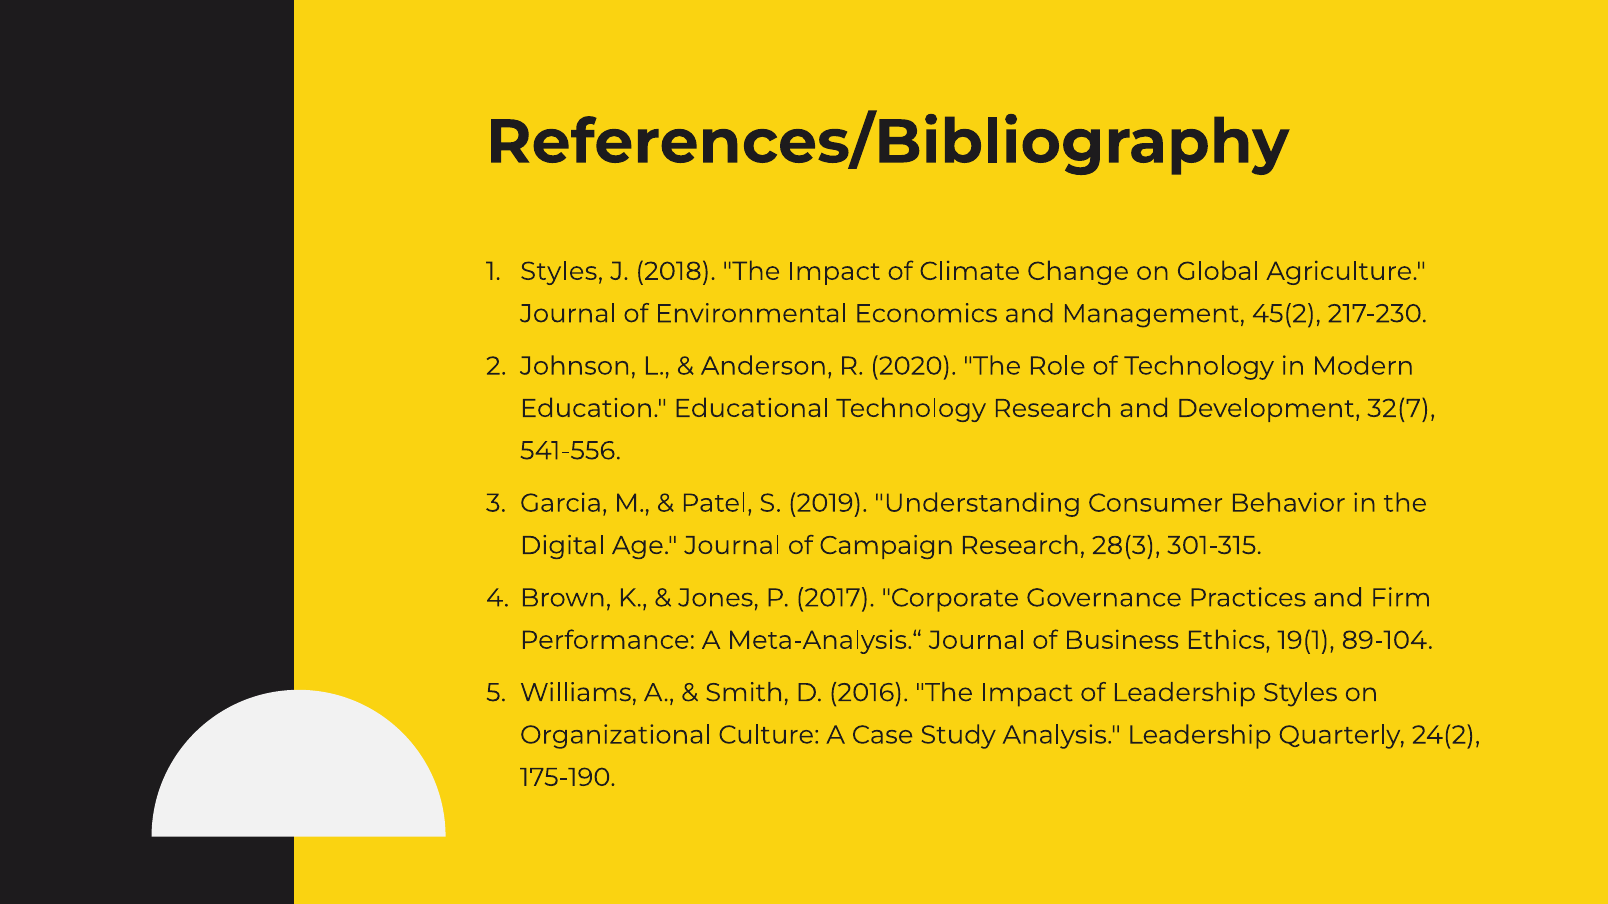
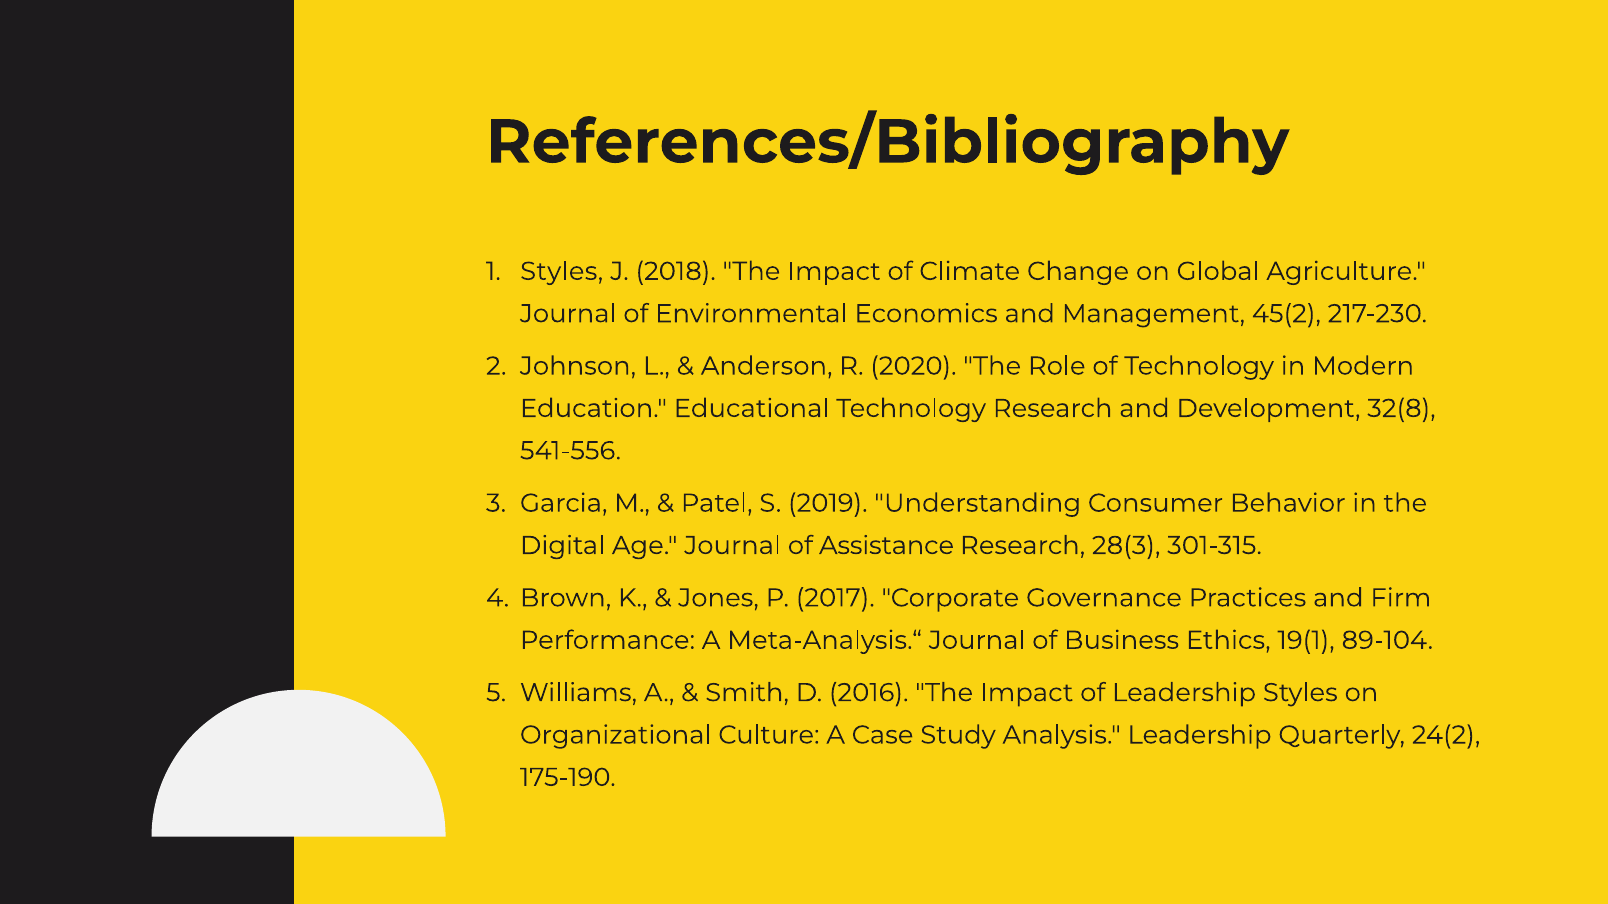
32(7: 32(7 -> 32(8 (1401, 409)
Campaign: Campaign -> Assistance (887, 546)
